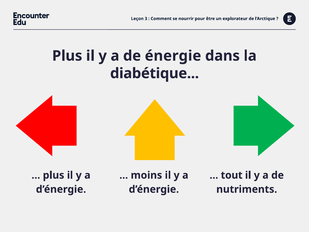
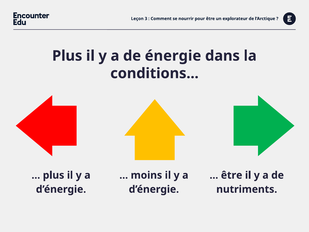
diabétique: diabétique -> conditions (154, 73)
tout: tout -> être (232, 175)
